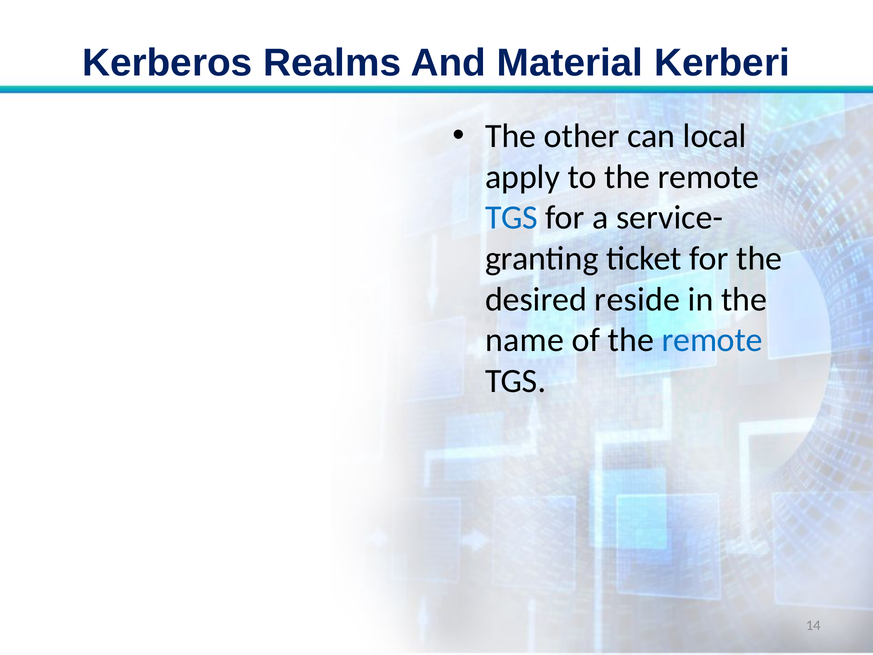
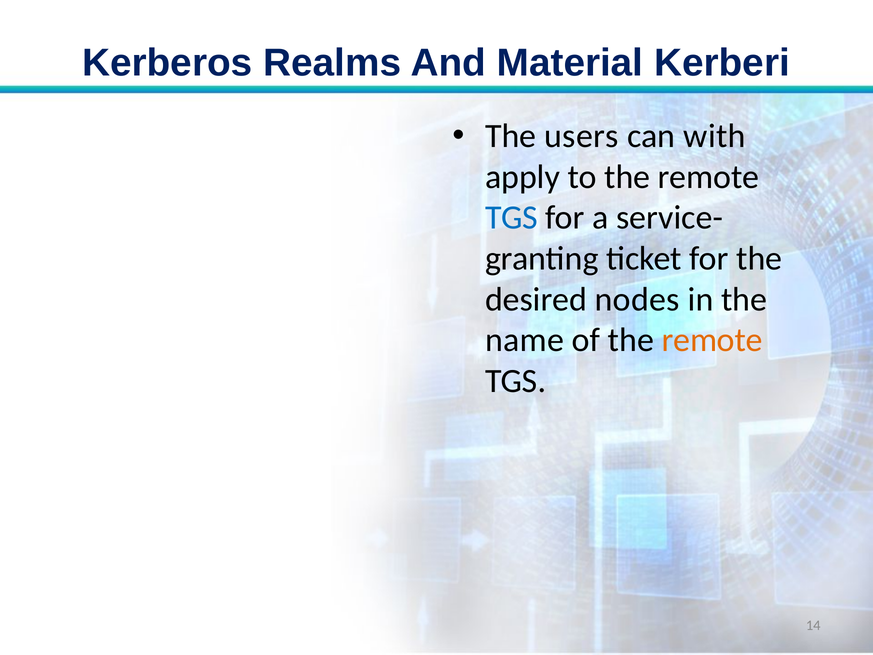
other: other -> users (582, 136)
local: local -> with (715, 136)
reside: reside -> nodes (637, 299)
remote colour: blue -> orange (712, 340)
